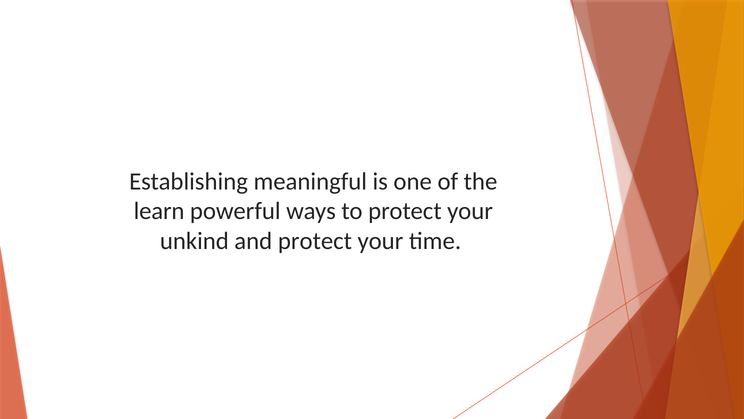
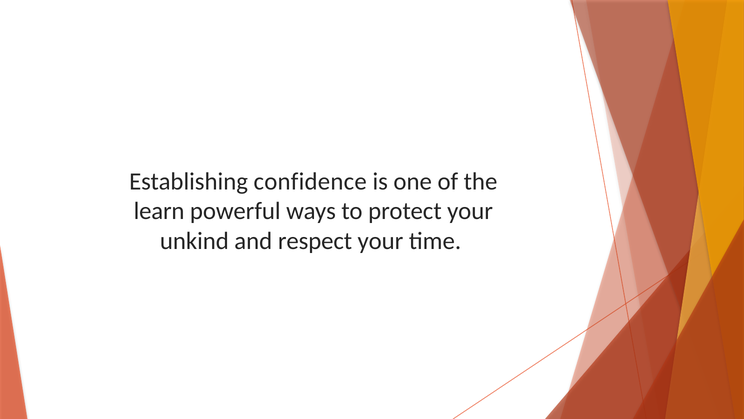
meaningful: meaningful -> confidence (310, 181)
and protect: protect -> respect (315, 241)
